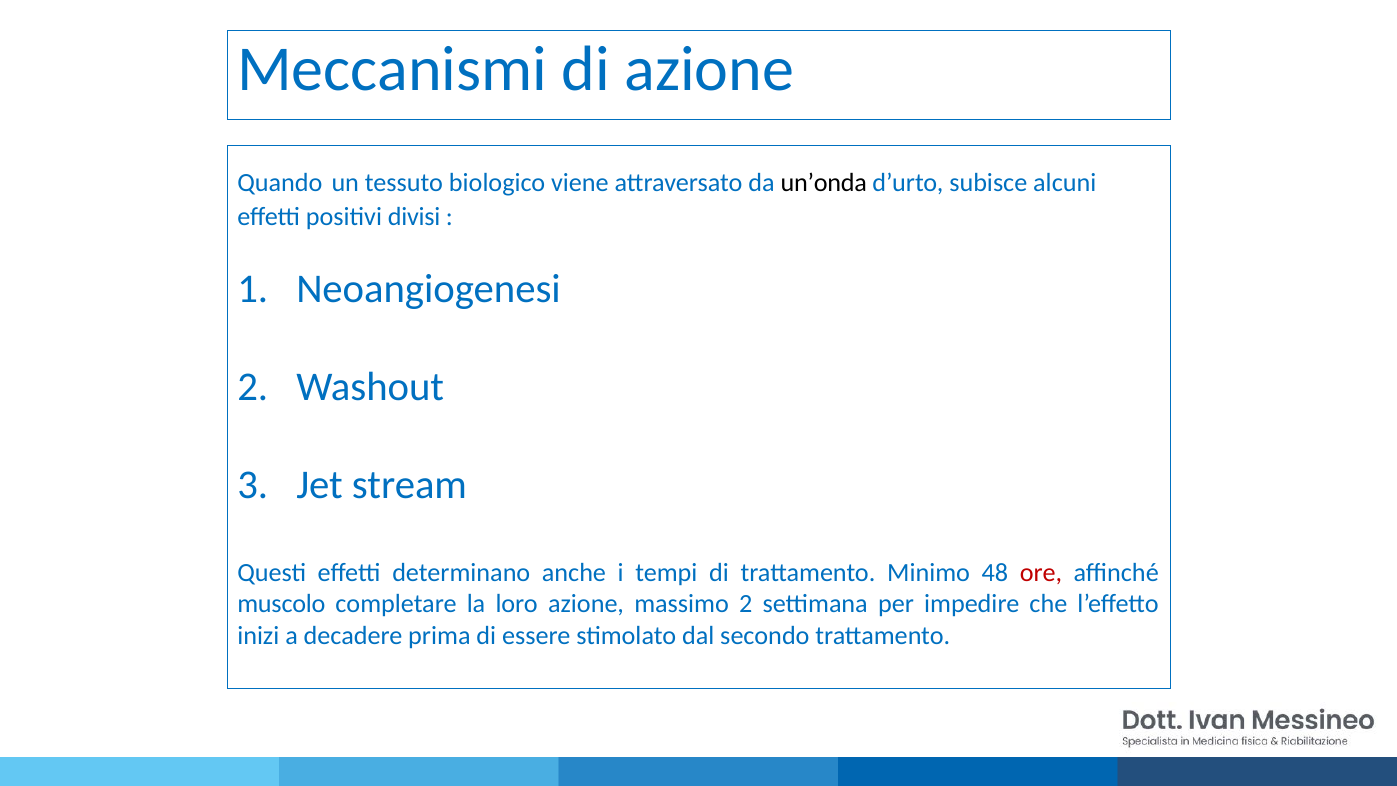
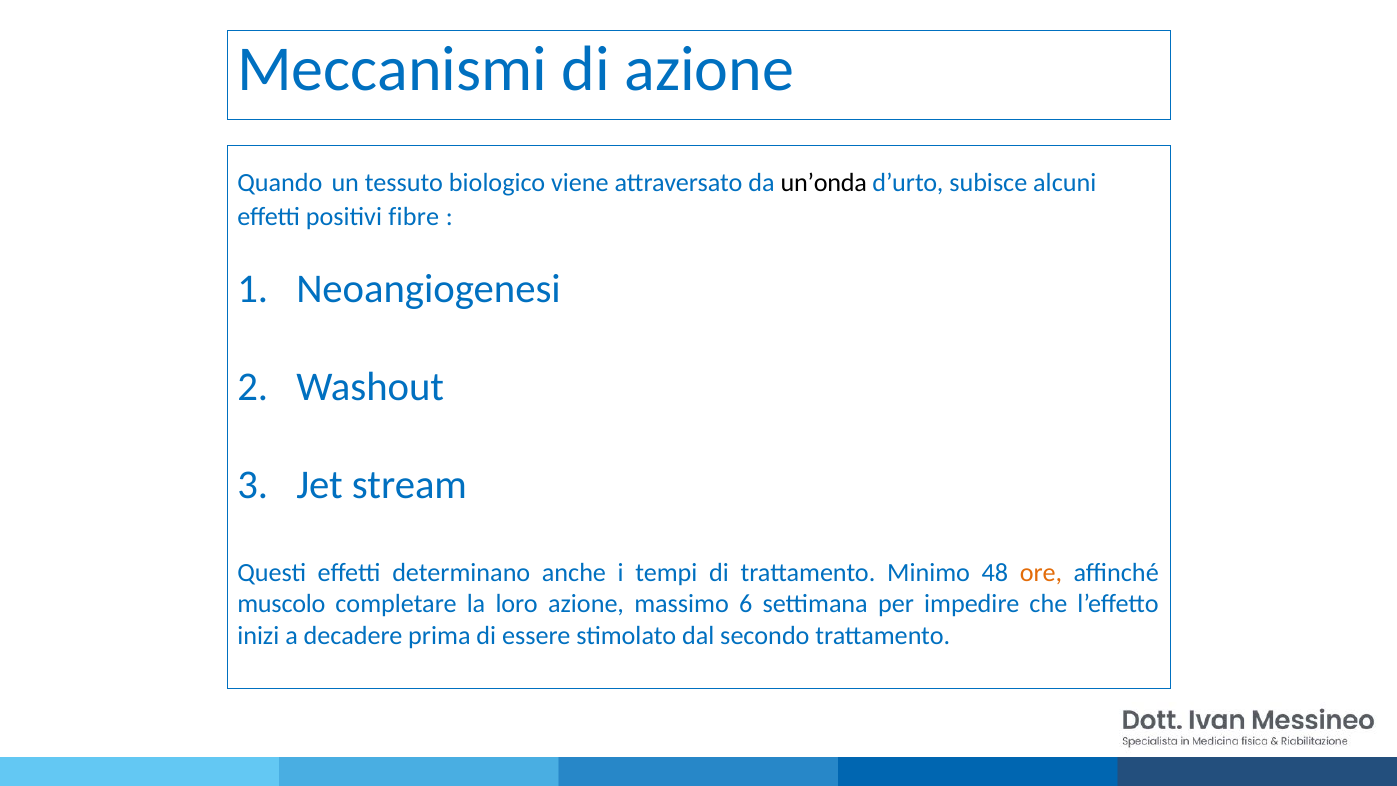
divisi: divisi -> fibre (414, 217)
ore colour: red -> orange (1041, 572)
massimo 2: 2 -> 6 (746, 604)
